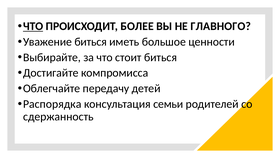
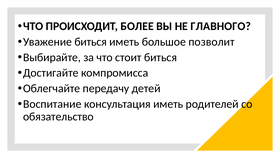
ЧТО underline: present -> none (33, 26)
ценности: ценности -> позволит (212, 42)
Распорядка: Распорядка -> Воспитание (52, 104)
консультация семьи: семьи -> иметь (168, 104)
сдержанность: сдержанность -> обязательство (58, 116)
